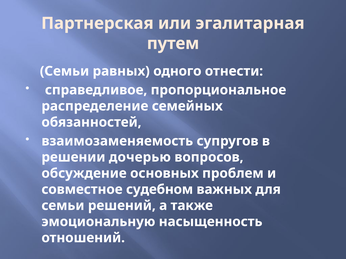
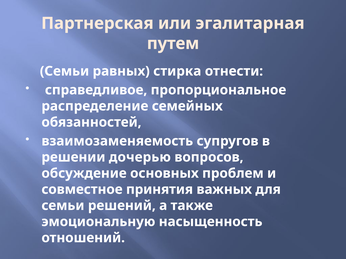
одного: одного -> стирка (177, 71)
судебном: судебном -> принятия (160, 190)
